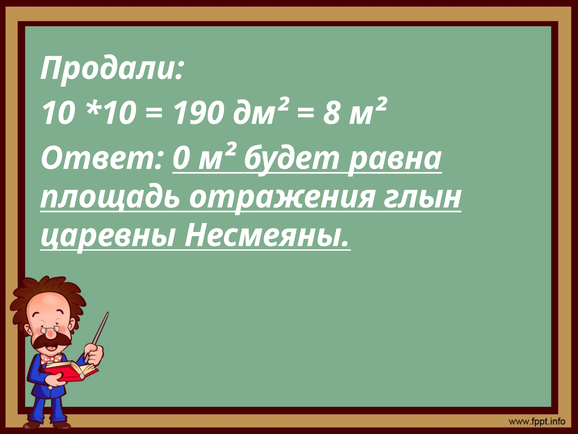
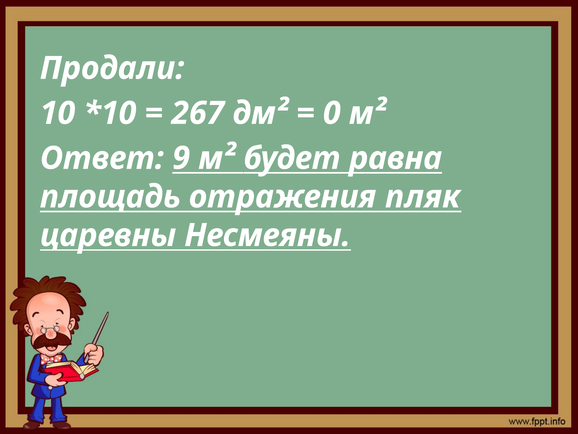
190: 190 -> 267 (198, 113)
8: 8 -> 0 (332, 113)
0: 0 -> 9 (181, 158)
глын: глын -> пляк (423, 197)
